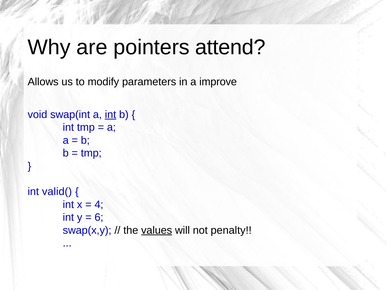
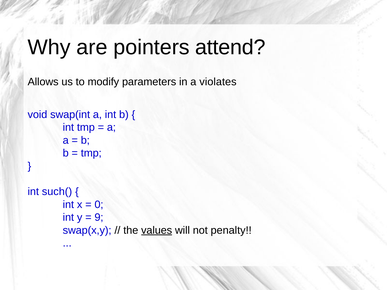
improve: improve -> violates (218, 82)
int underline: present -> none (111, 115)
valid(: valid( -> such( (57, 192)
4: 4 -> 0 (99, 205)
6: 6 -> 9 (99, 218)
